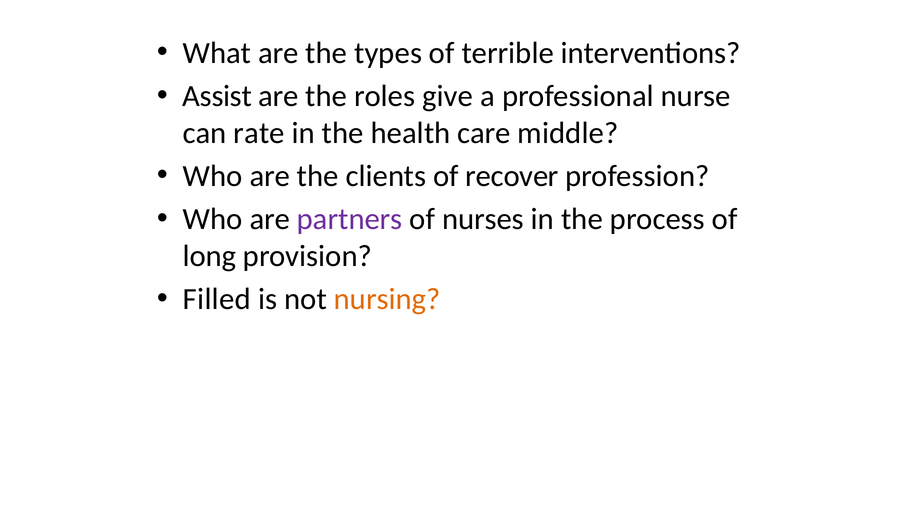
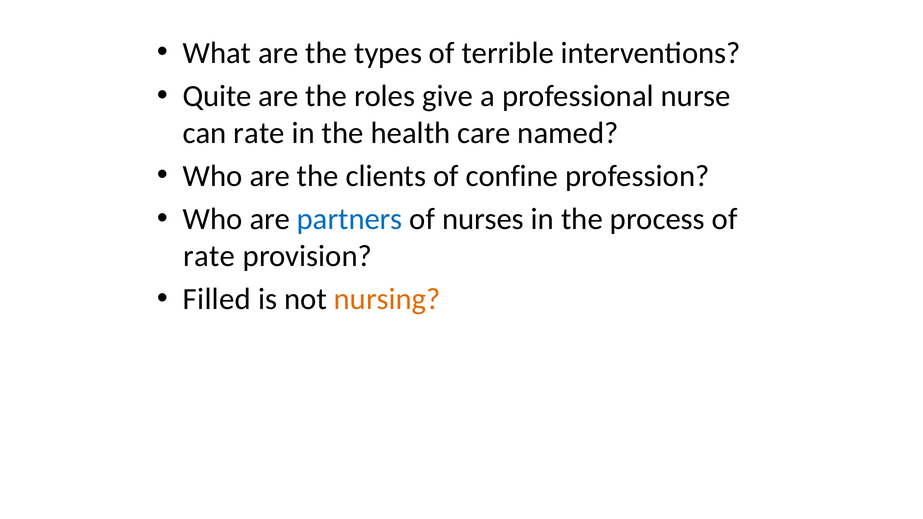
Assist: Assist -> Quite (217, 96)
middle: middle -> named (568, 133)
recover: recover -> confine (512, 176)
partners colour: purple -> blue (350, 219)
long: long -> rate (209, 256)
